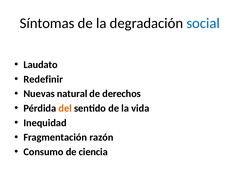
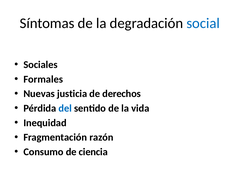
Laudato: Laudato -> Sociales (40, 65)
Redefinir: Redefinir -> Formales (43, 79)
natural: natural -> justicia (72, 94)
del colour: orange -> blue (65, 108)
